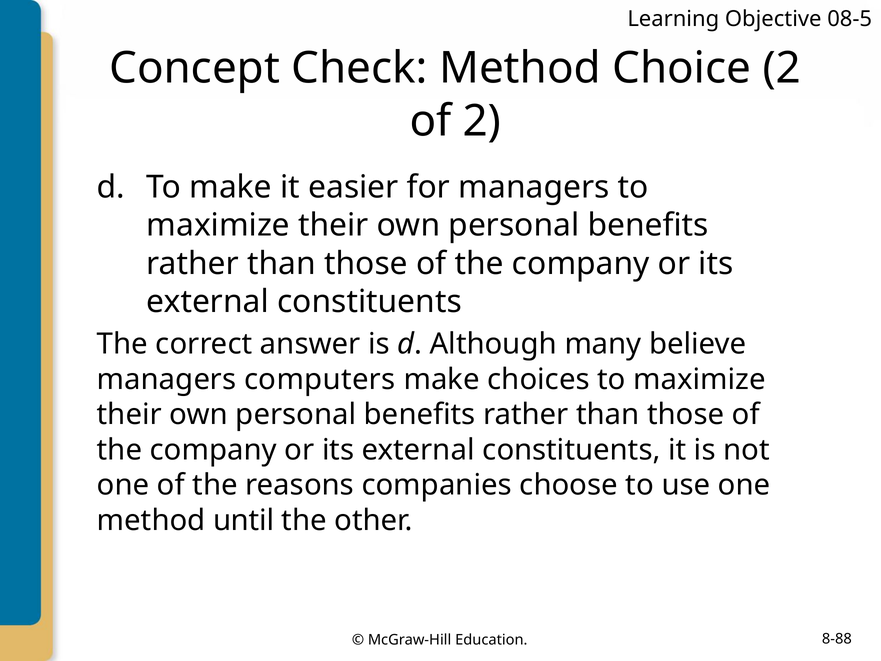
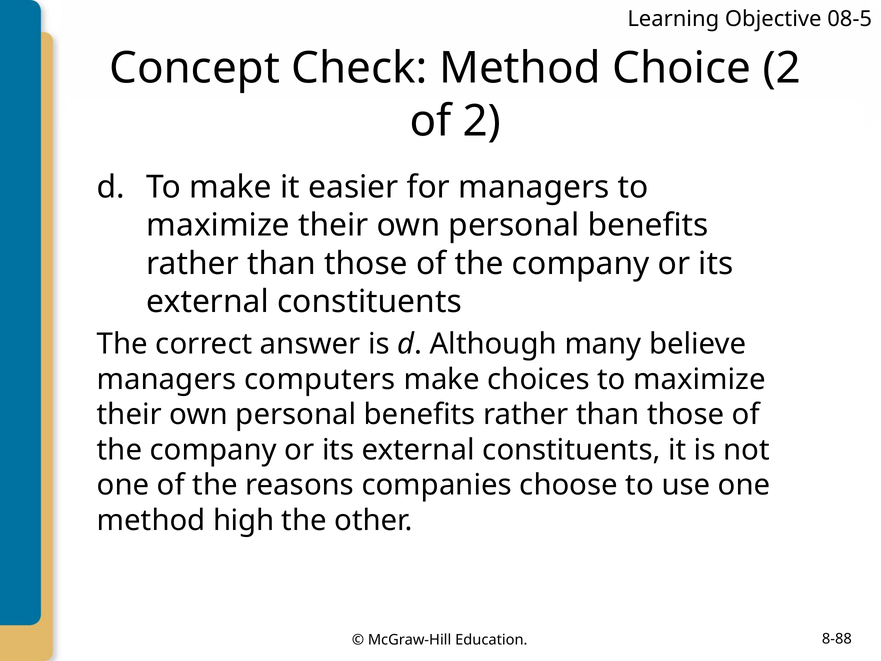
until: until -> high (244, 520)
